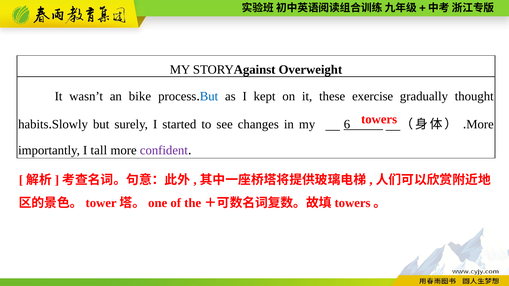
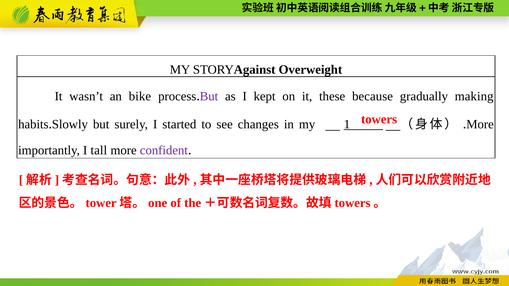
But colour: blue -> purple (209, 97)
exercise: exercise -> because (373, 97)
thought: thought -> making (474, 97)
6: 6 -> 1 (347, 124)
